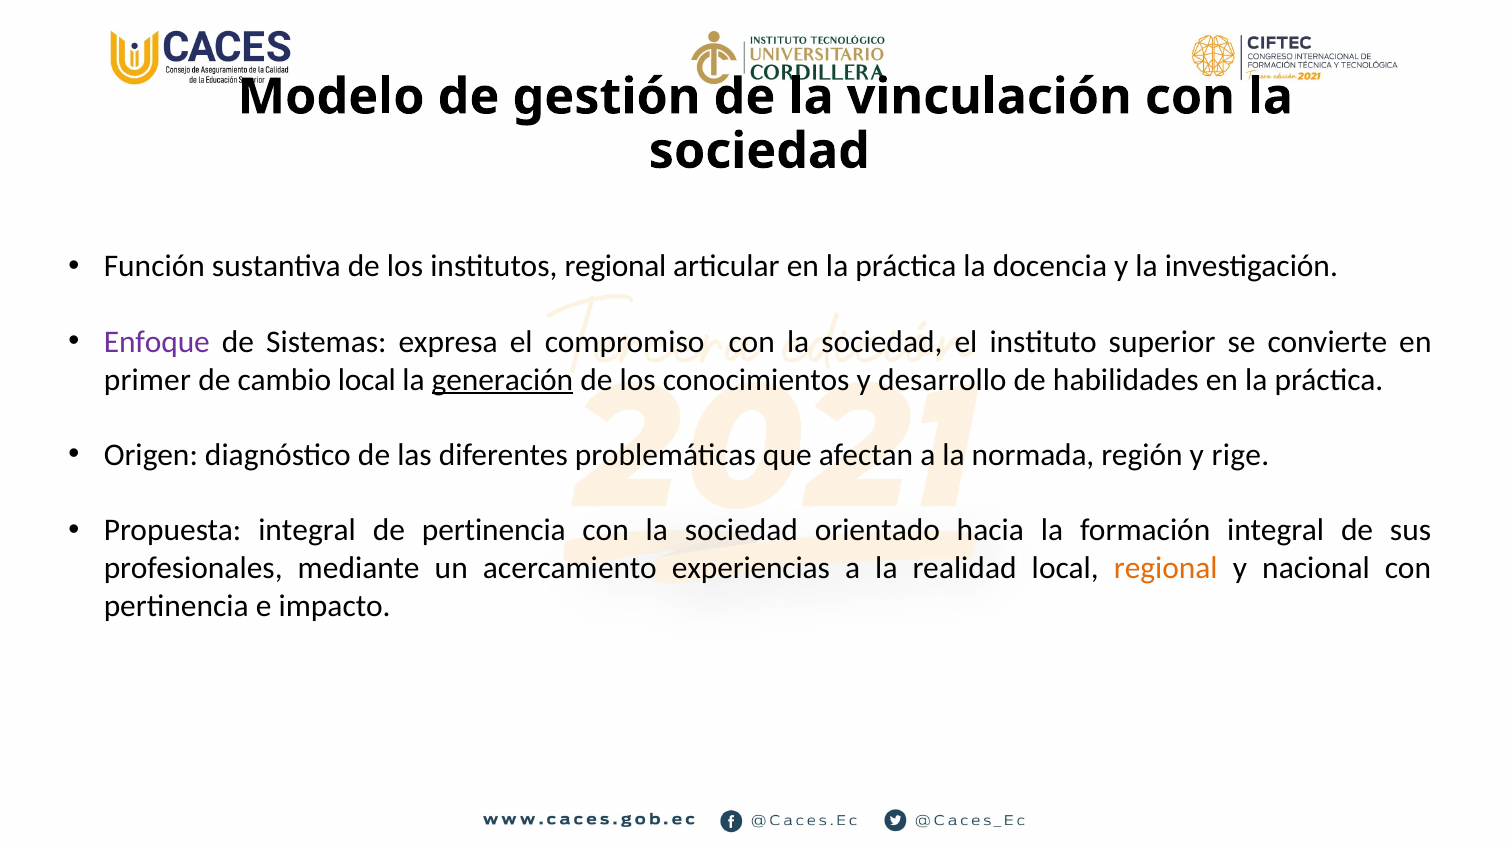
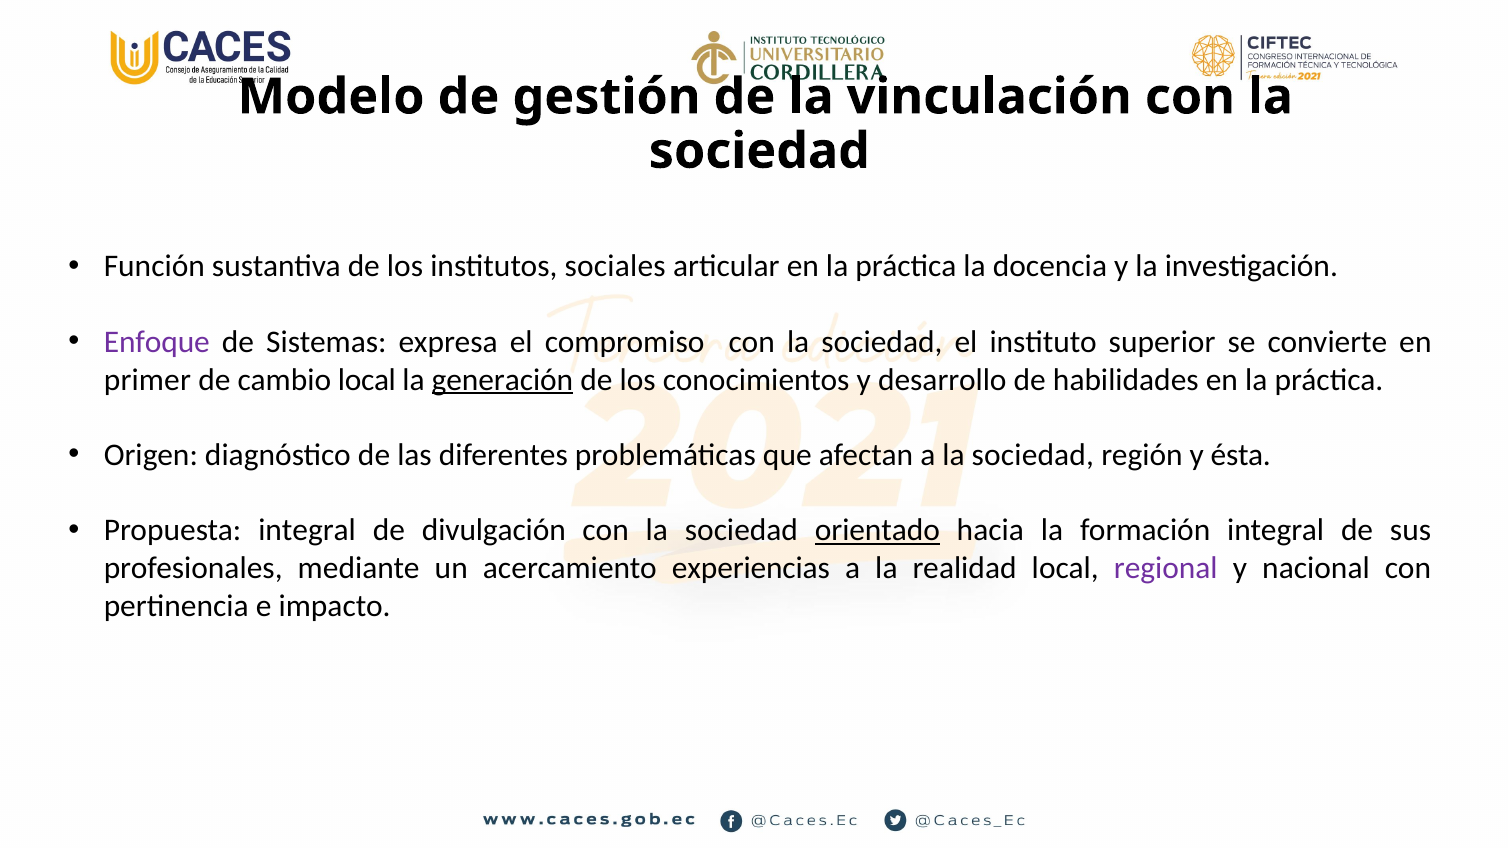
institutos regional: regional -> sociales (615, 267)
a la normada: normada -> sociedad (1033, 455)
rige: rige -> ésta (1241, 455)
de pertinencia: pertinencia -> divulgación (494, 531)
orientado underline: none -> present (877, 531)
regional colour: orange -> purple (1166, 568)
